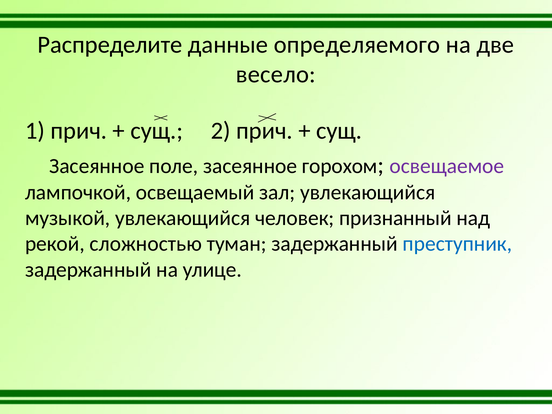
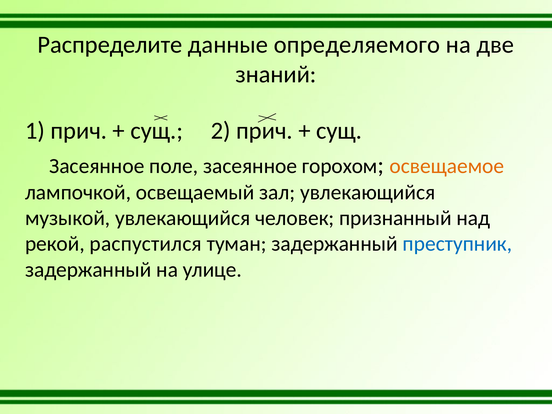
весело: весело -> знаний (276, 74)
освещаемое colour: purple -> orange (447, 166)
сложностью: сложностью -> распустился (146, 244)
